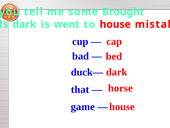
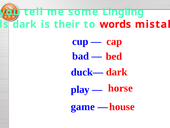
Brought: Brought -> Lingling (123, 12)
went: went -> their (67, 24)
to house: house -> words (115, 24)
that: that -> play (80, 89)
